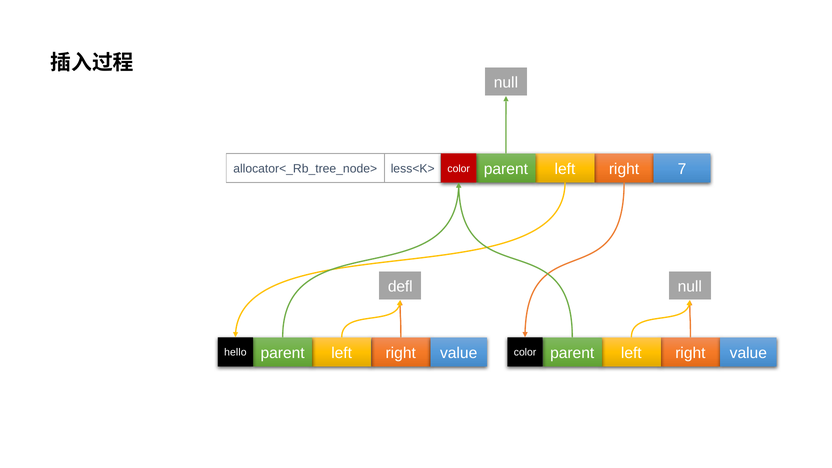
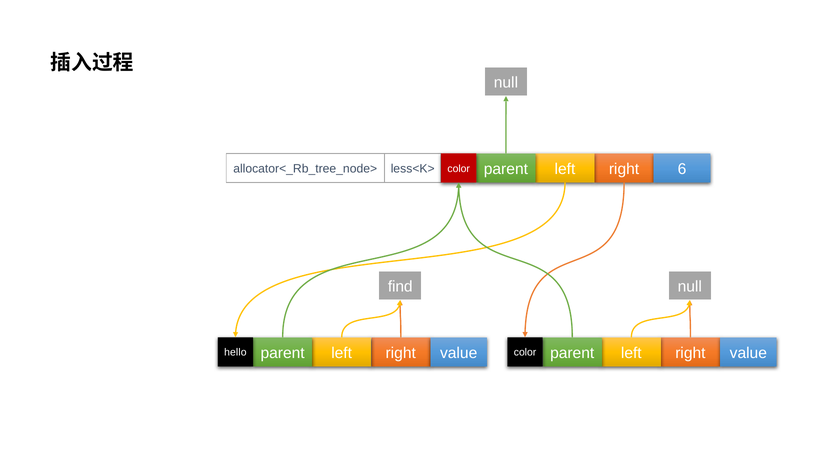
7: 7 -> 6 (682, 169)
defl: defl -> find (400, 287)
